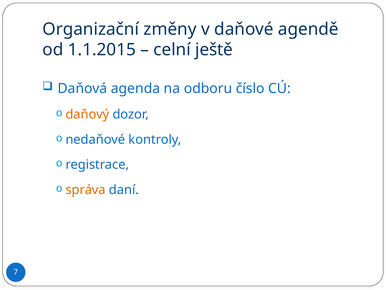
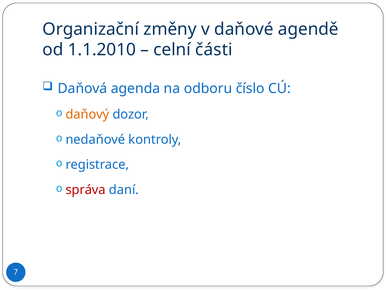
1.1.2015: 1.1.2015 -> 1.1.2010 (102, 50)
ještě: ještě -> části (214, 50)
správa colour: orange -> red (86, 190)
